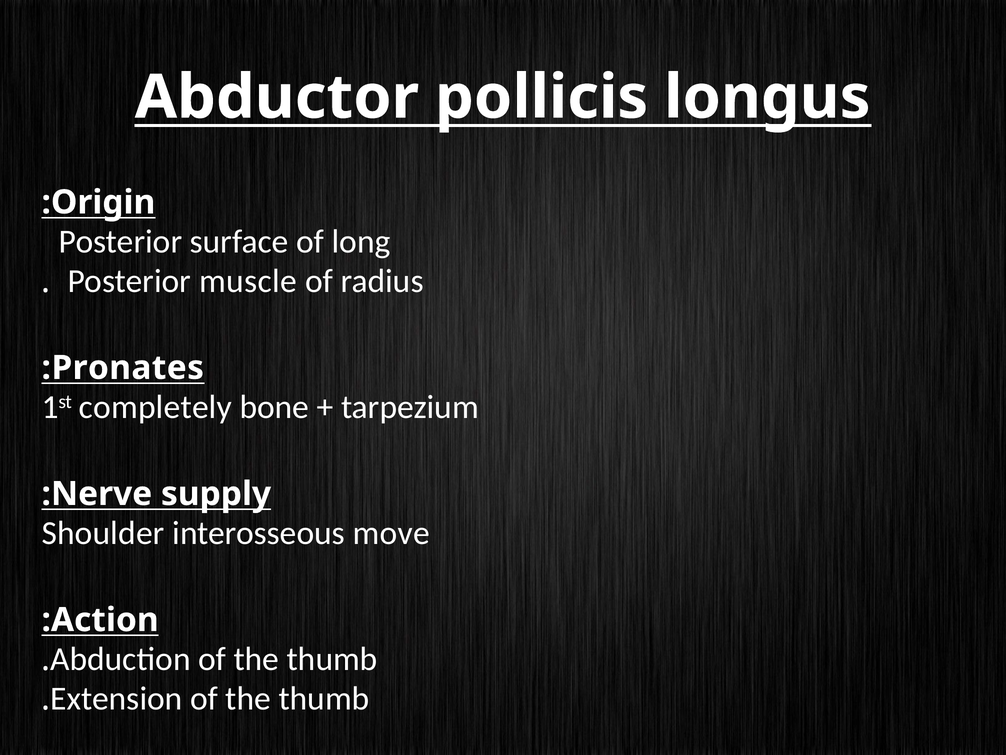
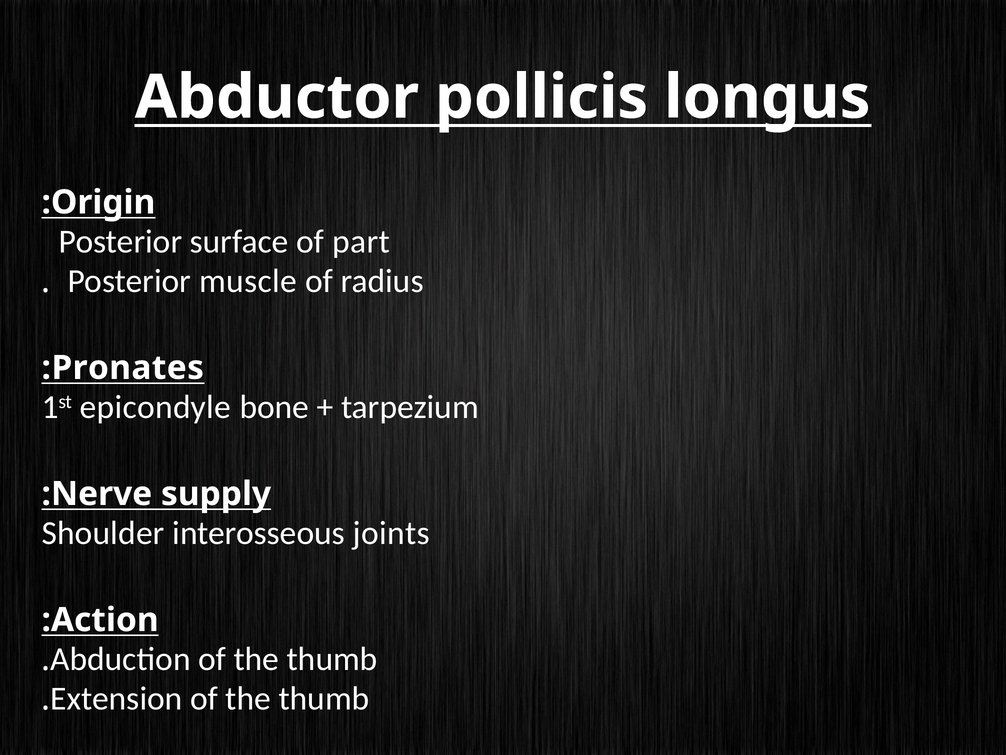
long: long -> part (361, 242)
completely: completely -> epicondyle (155, 407)
move: move -> joints (391, 533)
